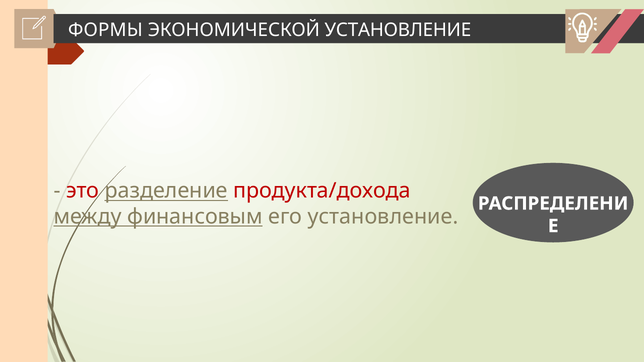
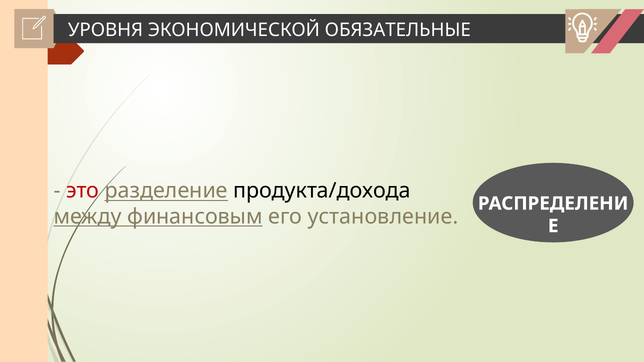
ФОРМЫ: ФОРМЫ -> УРОВНЯ (106, 30)
ЭКОНОМИЧЕСКОЙ УСТАНОВЛЕНИЕ: УСТАНОВЛЕНИЕ -> ОБЯЗАТЕЛЬНЫЕ (398, 30)
продукта/дохода colour: red -> black (322, 191)
